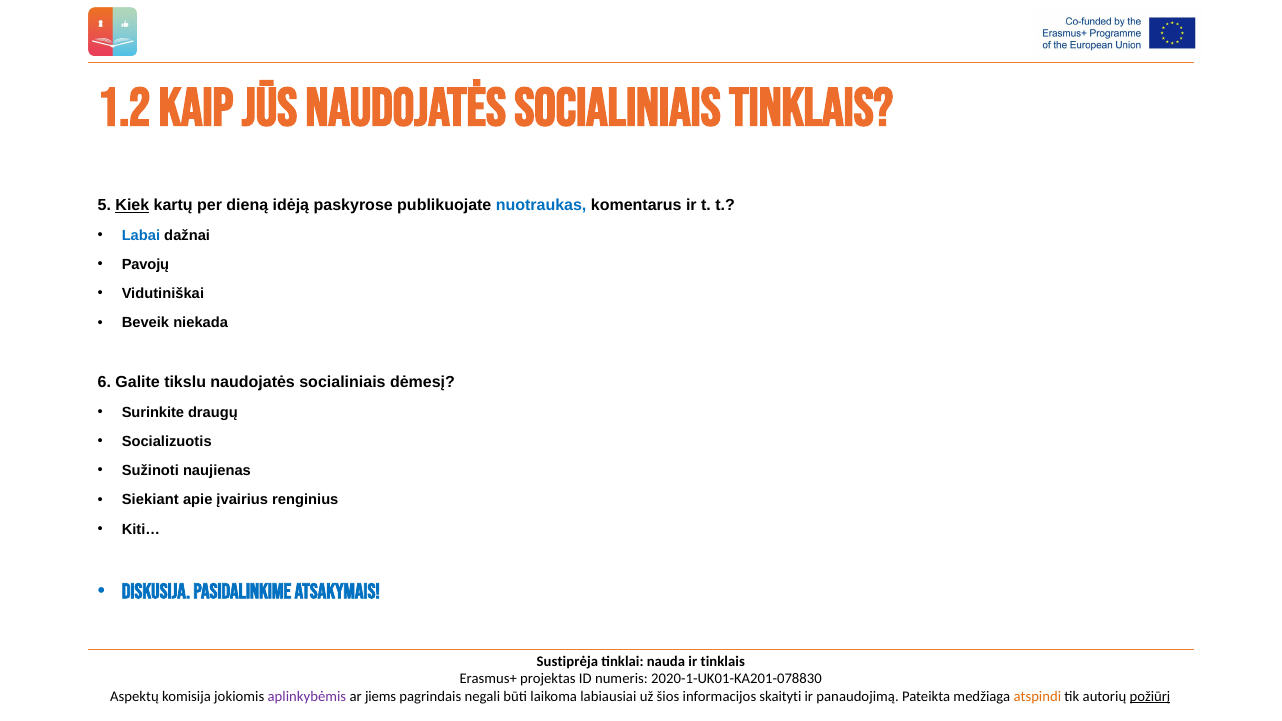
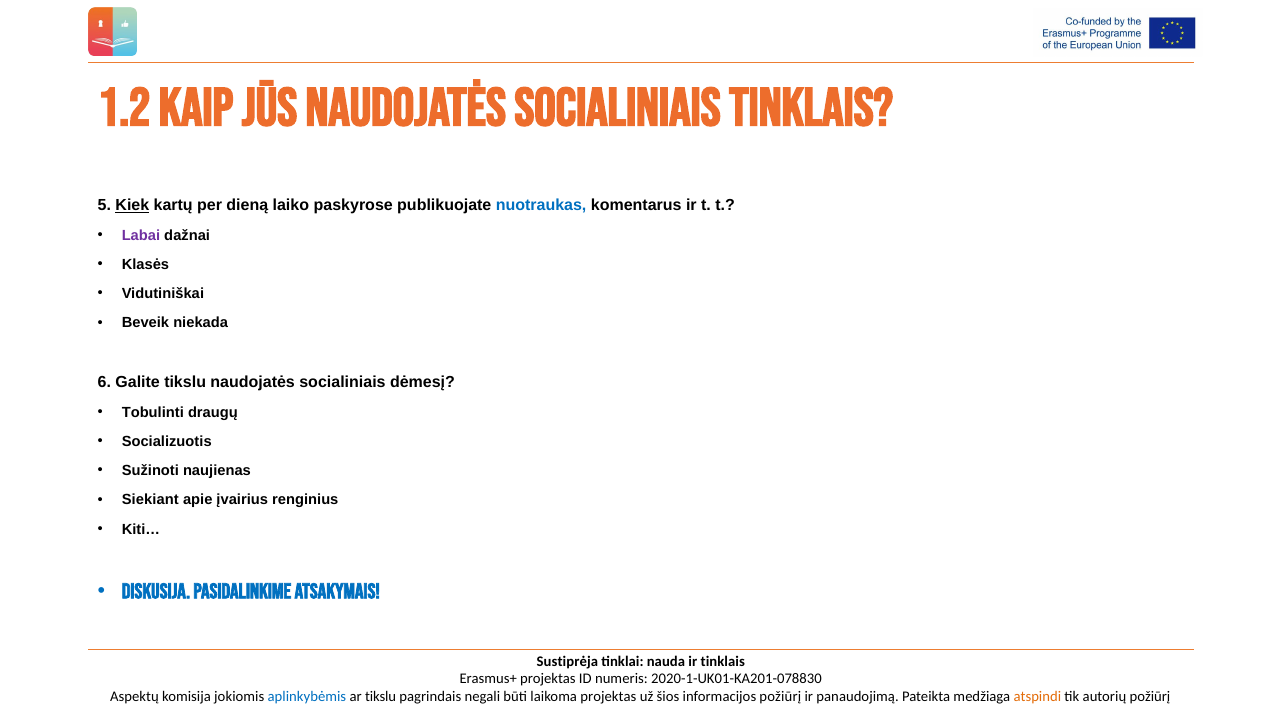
idėją: idėją -> laiko (291, 205)
Labai colour: blue -> purple (141, 235)
Pavojų: Pavojų -> Klasės (145, 265)
Surinkite: Surinkite -> Tobulinti (153, 412)
aplinkybėmis colour: purple -> blue (307, 697)
ar jiems: jiems -> tikslu (381, 697)
laikoma labiausiai: labiausiai -> projektas (608, 697)
informacijos skaityti: skaityti -> požiūrį (780, 697)
požiūrį underline: present -> none (1150, 697)
